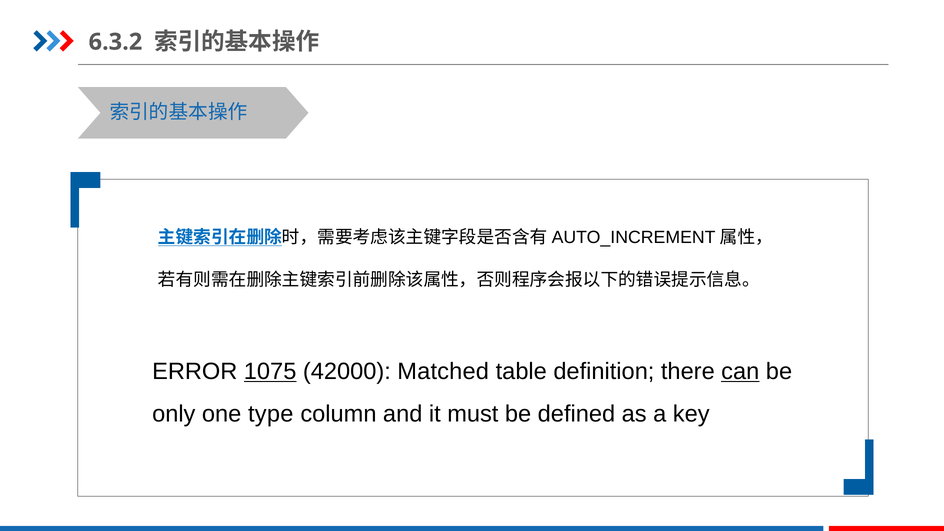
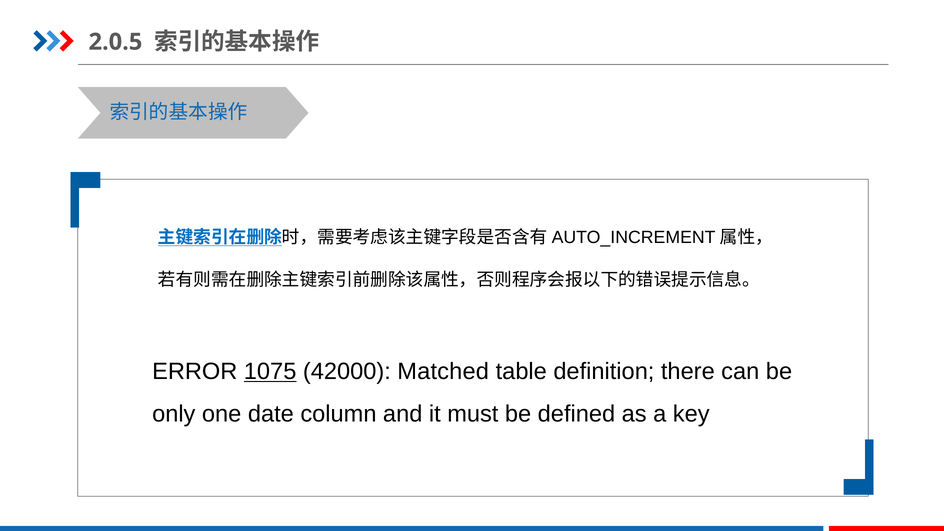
6.3.2: 6.3.2 -> 2.0.5 (115, 42)
can underline: present -> none (740, 372)
type: type -> date (271, 414)
